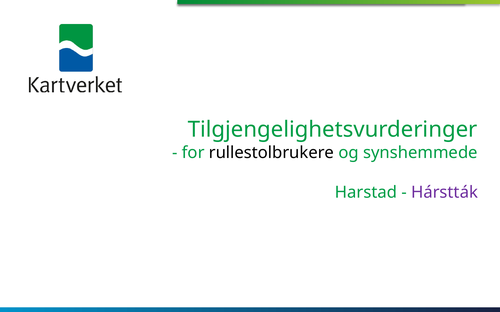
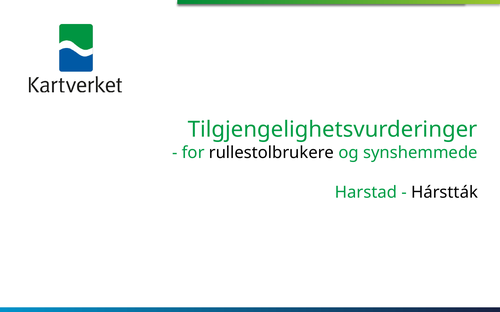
Hárstták colour: purple -> black (444, 193)
